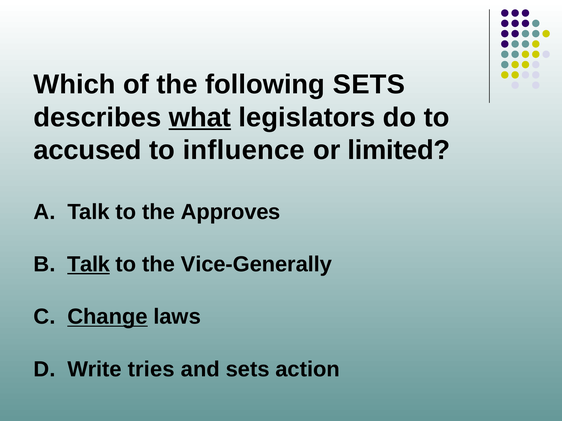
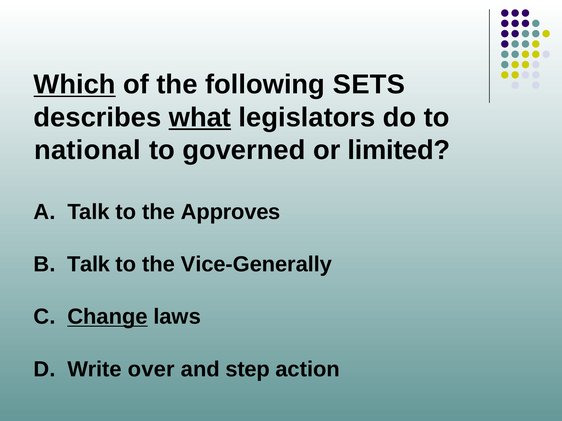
Which underline: none -> present (75, 85)
accused: accused -> national (87, 150)
influence: influence -> governed (244, 150)
Talk underline: present -> none (89, 265)
tries: tries -> over (151, 370)
and sets: sets -> step (248, 370)
